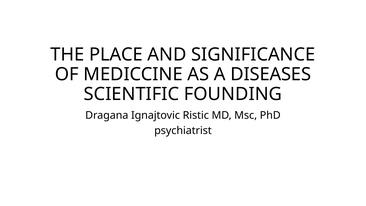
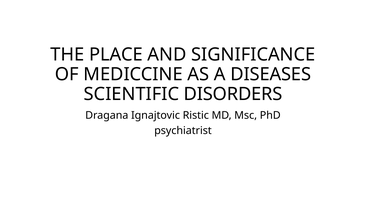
FOUNDING: FOUNDING -> DISORDERS (233, 94)
